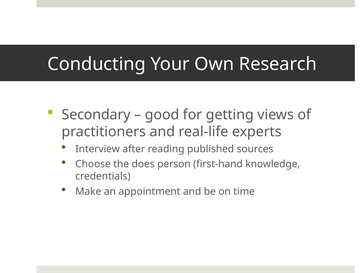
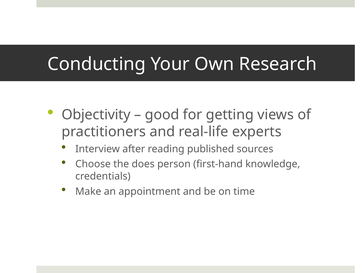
Secondary: Secondary -> Objectivity (96, 115)
